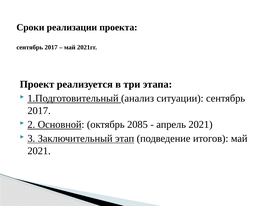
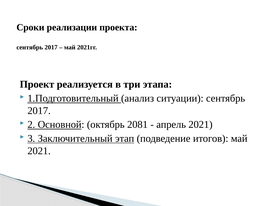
2085: 2085 -> 2081 (137, 125)
